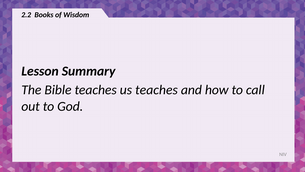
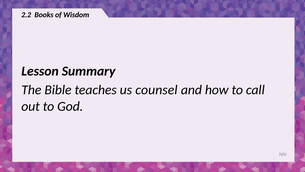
us teaches: teaches -> counsel (156, 90)
